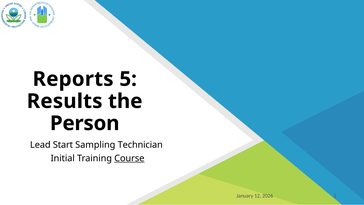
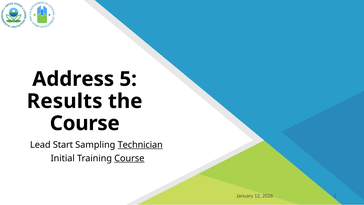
Reports: Reports -> Address (73, 79)
Person: Person -> Course (85, 123)
Technician underline: none -> present (140, 145)
